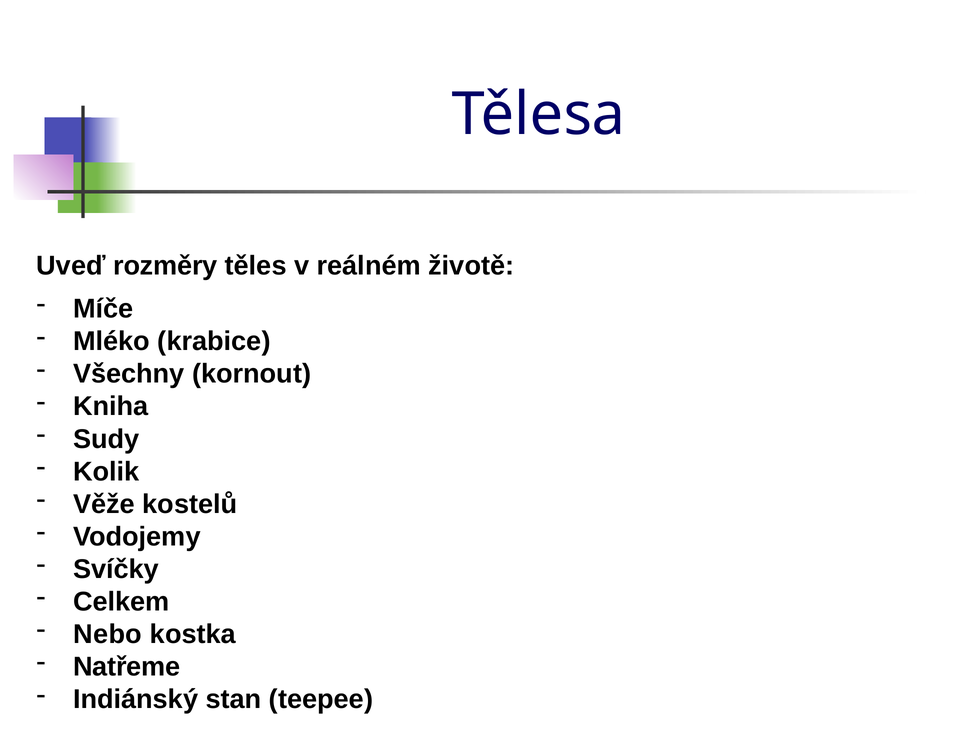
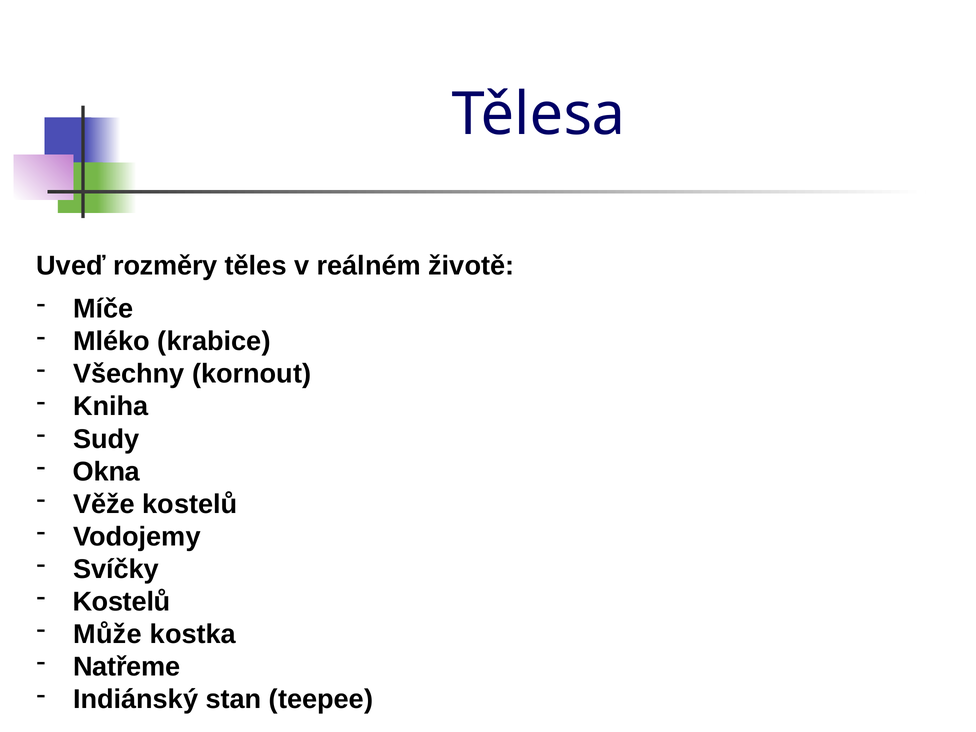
Kolik: Kolik -> Okna (106, 472)
Celkem: Celkem -> Kostelů (121, 602)
Nebo: Nebo -> Může (108, 634)
